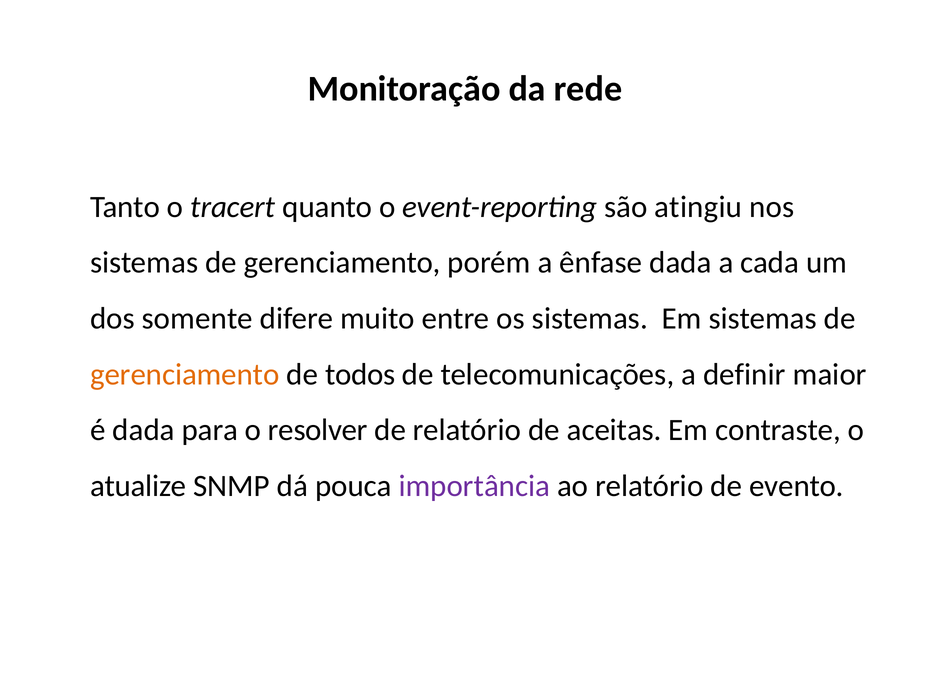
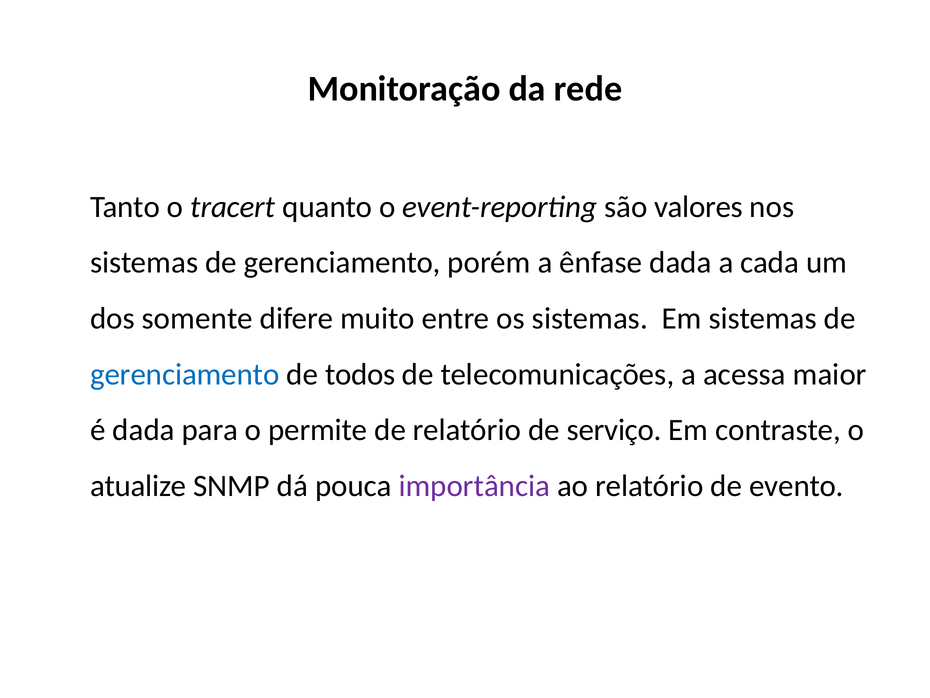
atingiu: atingiu -> valores (699, 207)
gerenciamento colour: orange -> blue (185, 374)
definir: definir -> acessa (744, 374)
resolver: resolver -> permite (318, 430)
aceitas: aceitas -> serviço (614, 430)
